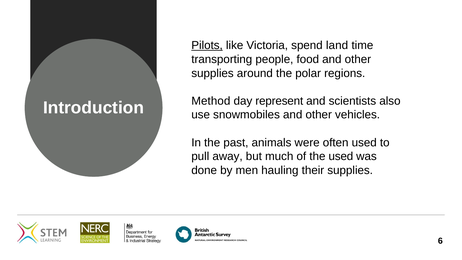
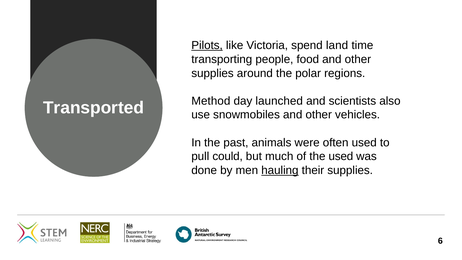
represent: represent -> launched (279, 101)
Introduction: Introduction -> Transported (94, 108)
away: away -> could (228, 156)
hauling underline: none -> present (280, 170)
